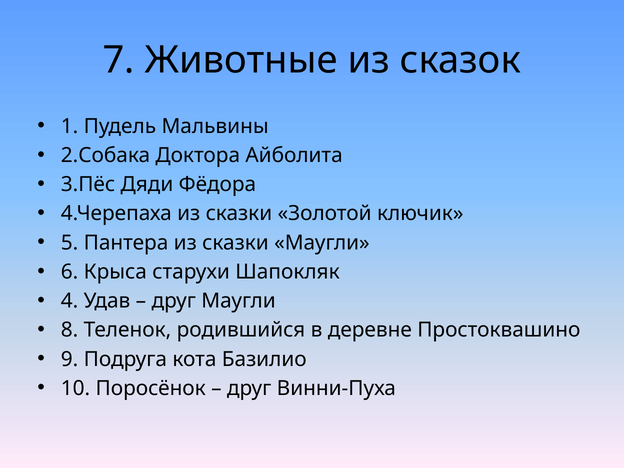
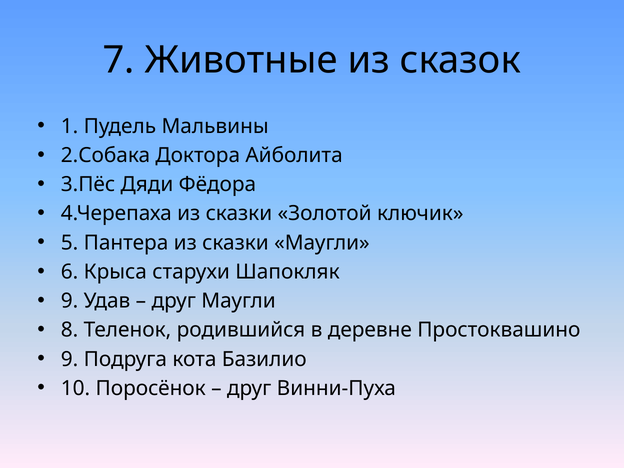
4: 4 -> 9 (70, 301)
